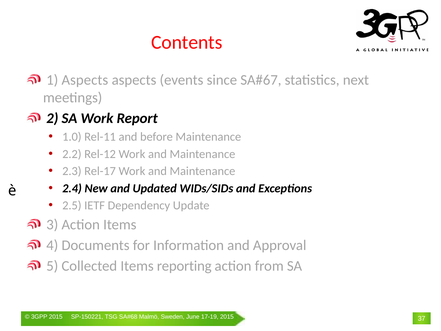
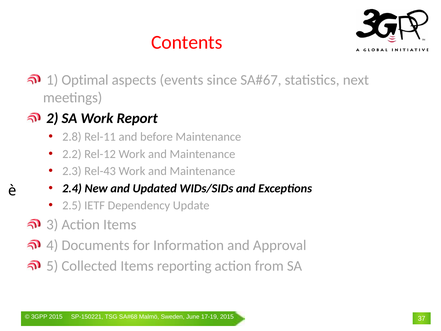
1 Aspects: Aspects -> Optimal (85, 80)
1.0: 1.0 -> 2.8 (72, 137)
Rel-17: Rel-17 -> Rel-43 (100, 171)
